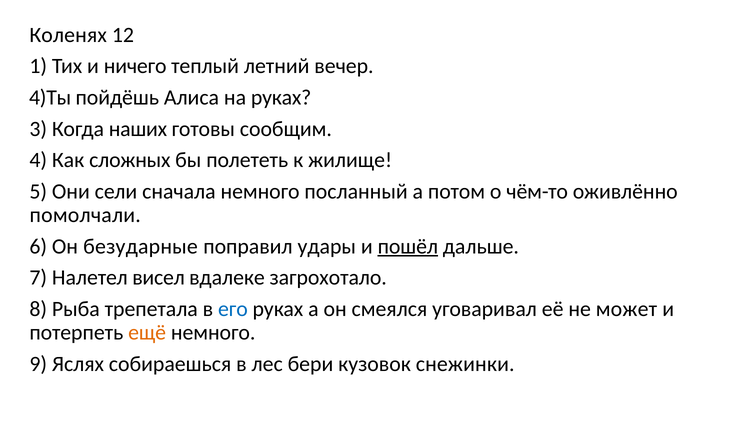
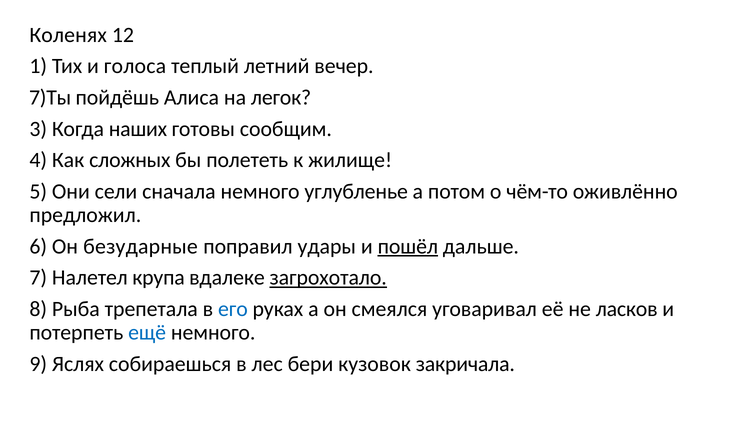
ничего: ничего -> голоса (135, 66)
4)Ты: 4)Ты -> 7)Ты (50, 97)
на руках: руках -> легок (281, 97)
посланный: посланный -> углубленье (356, 191)
помолчали: помолчали -> предложил (85, 215)
висел: висел -> крупа (159, 278)
загрохотало underline: none -> present (328, 278)
может: может -> ласков (627, 309)
ещё colour: orange -> blue (147, 332)
снежинки: снежинки -> закричала (465, 364)
